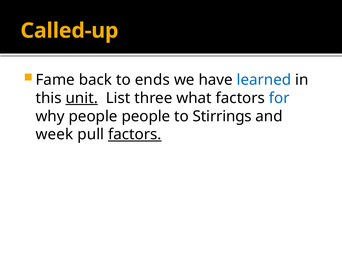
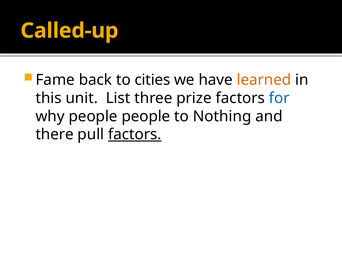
ends: ends -> cities (152, 80)
learned colour: blue -> orange (264, 80)
unit underline: present -> none (82, 98)
what: what -> prize (194, 98)
Stirrings: Stirrings -> Nothing (222, 116)
week: week -> there (55, 135)
